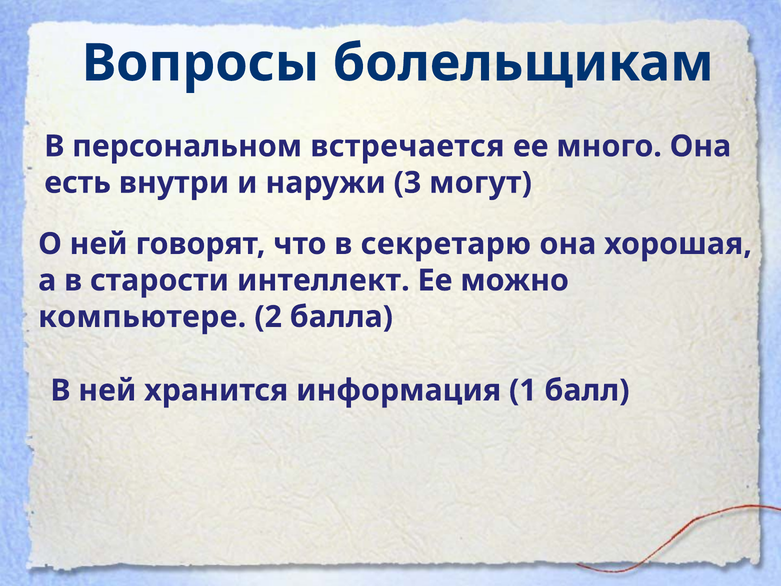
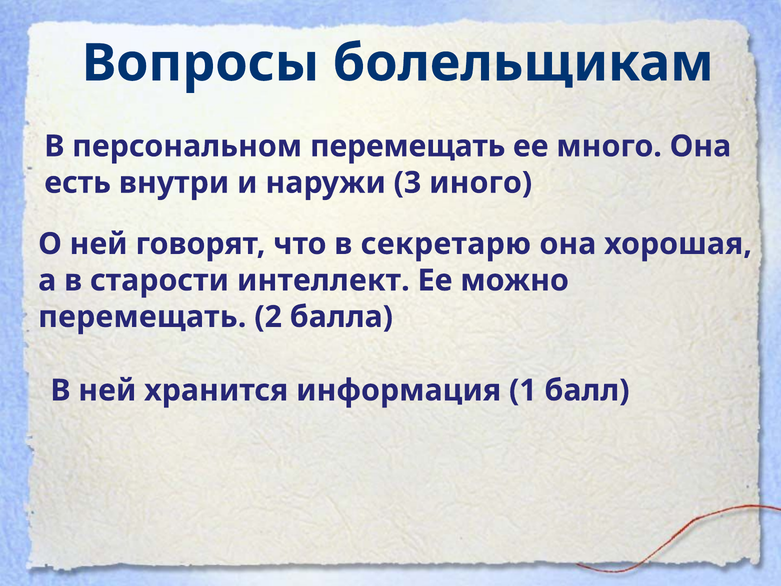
персональном встречается: встречается -> перемещать (408, 146)
могут: могут -> иного (481, 183)
компьютере: компьютере -> перемещать (142, 317)
